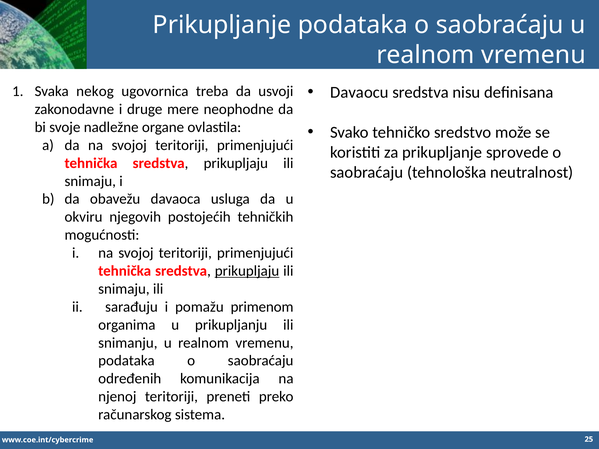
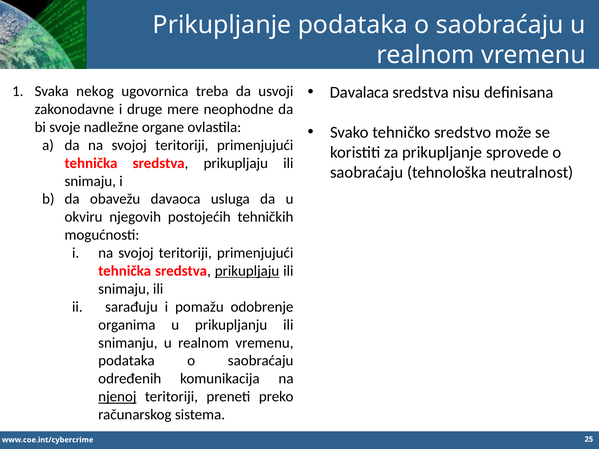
Davaocu: Davaocu -> Davalaca (359, 92)
primenom: primenom -> odobrenje (262, 307)
njenoj underline: none -> present (117, 397)
